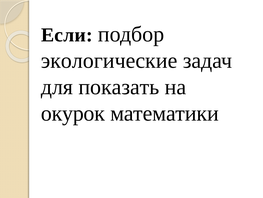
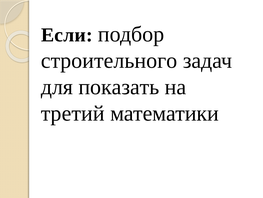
экологические: экологические -> строительного (109, 60)
окурок: окурок -> третий (73, 113)
